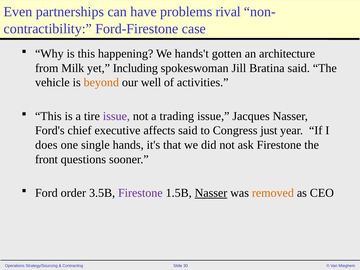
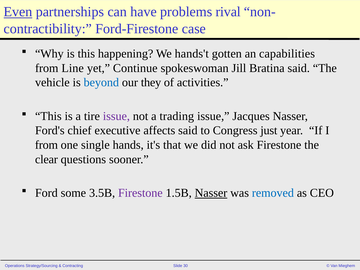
Even underline: none -> present (18, 12)
architecture: architecture -> capabilities (287, 54)
Milk: Milk -> Line (73, 68)
Including: Including -> Continue (135, 68)
beyond colour: orange -> blue (101, 83)
well: well -> they (151, 83)
does: does -> from (46, 145)
front: front -> clear (46, 159)
order: order -> some (73, 193)
removed colour: orange -> blue (273, 193)
